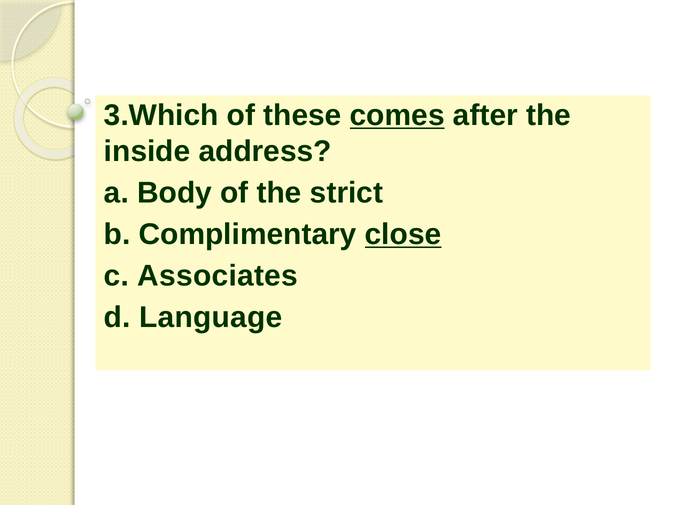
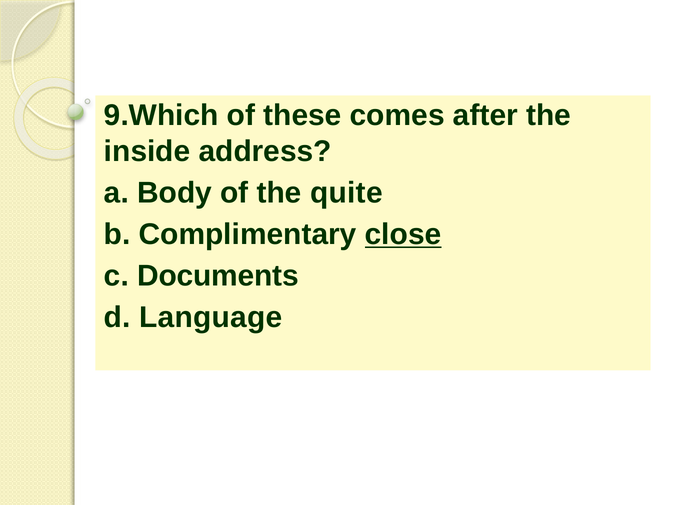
3.Which: 3.Which -> 9.Which (161, 115)
comes underline: present -> none (397, 115)
strict: strict -> quite (346, 193)
Associates: Associates -> Documents (218, 276)
